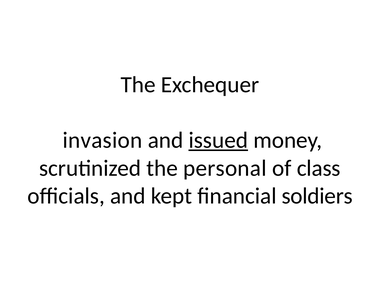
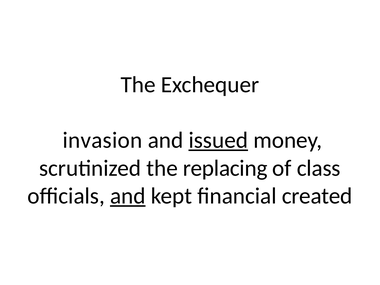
personal: personal -> replacing (225, 168)
and underline: none -> present (128, 196)
soldiers: soldiers -> created (317, 196)
